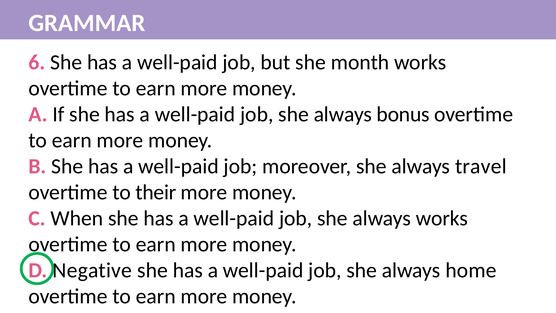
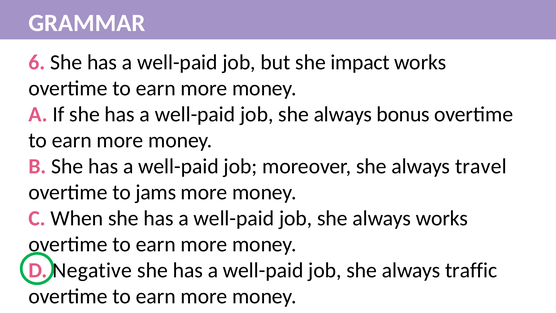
month: month -> impact (360, 62)
their: their -> jams (156, 192)
home: home -> traffic (471, 270)
